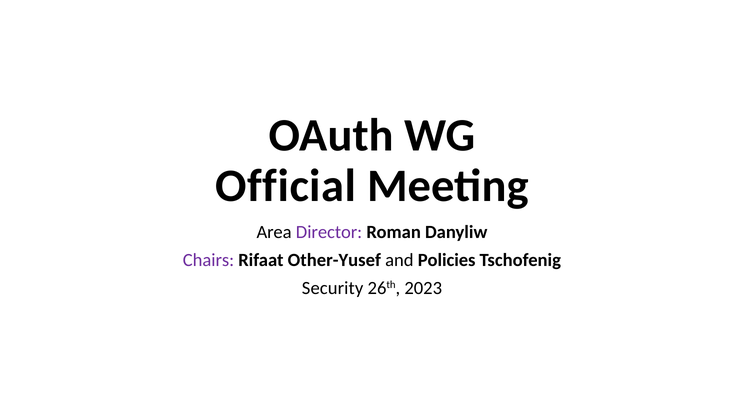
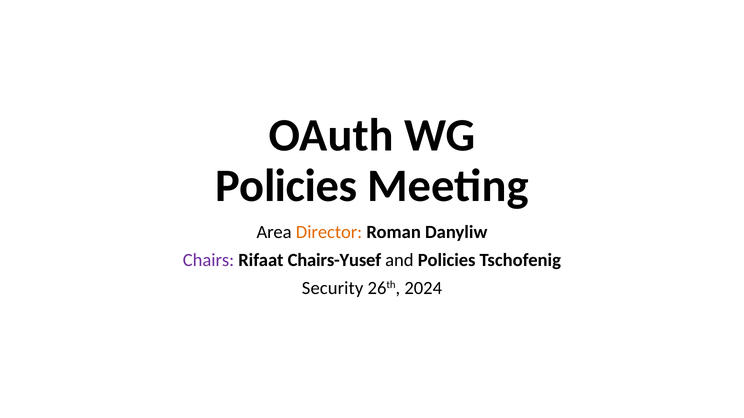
Official: Official -> Policies (286, 186)
Director colour: purple -> orange (329, 233)
Other-Yusef: Other-Yusef -> Chairs-Yusef (334, 260)
2023: 2023 -> 2024 (423, 288)
